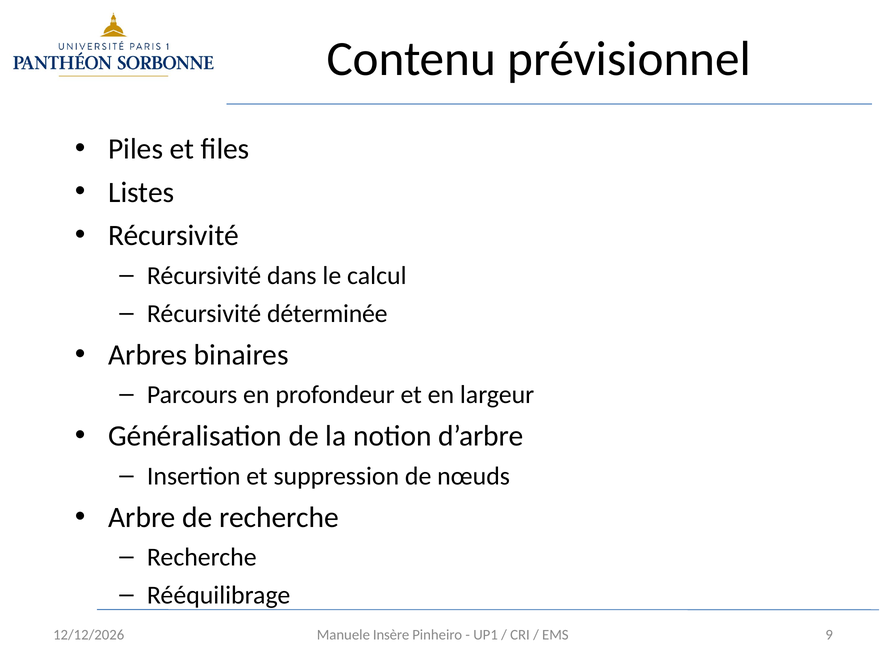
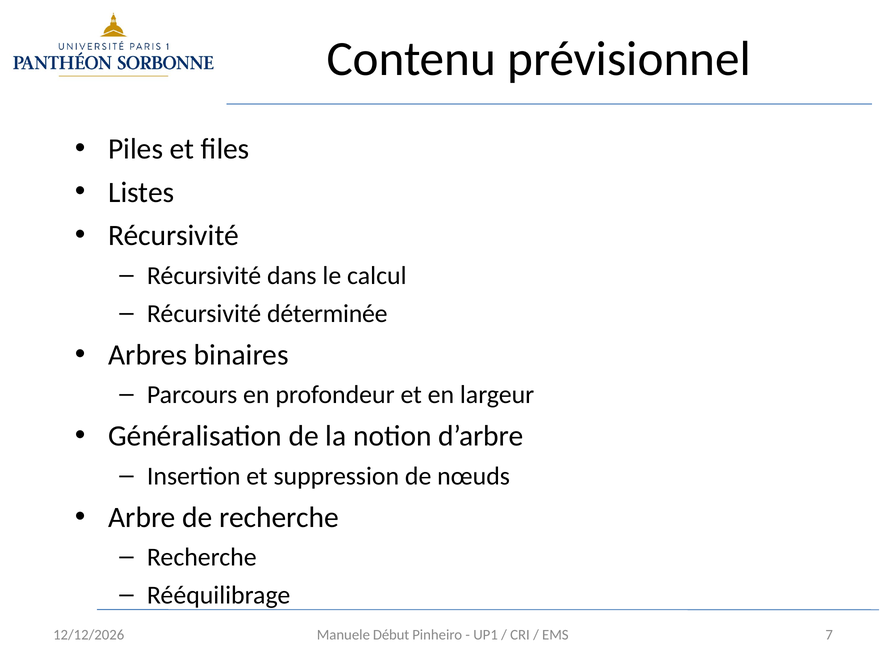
Insère: Insère -> Début (391, 634)
9: 9 -> 7 (829, 634)
